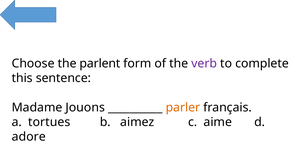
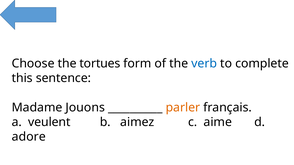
parlent: parlent -> tortues (100, 64)
verb colour: purple -> blue (204, 64)
tortues: tortues -> veulent (49, 122)
